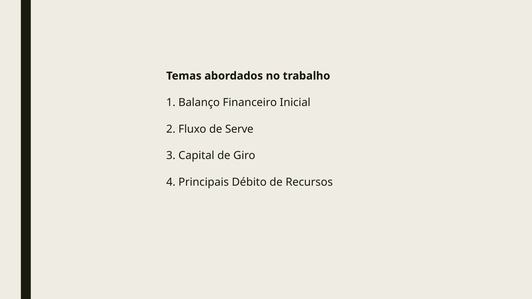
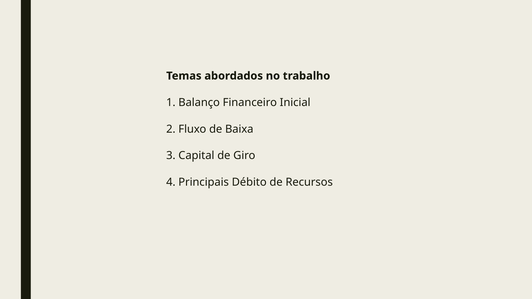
Serve: Serve -> Baixa (239, 129)
